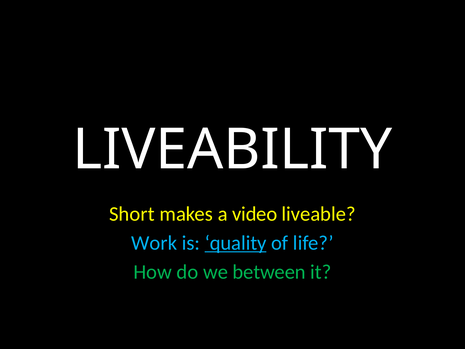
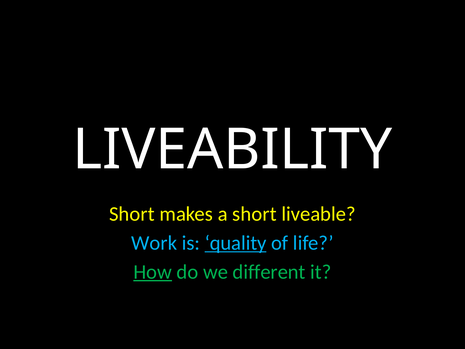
a video: video -> short (254, 214)
How underline: none -> present (153, 272)
between: between -> different (269, 272)
